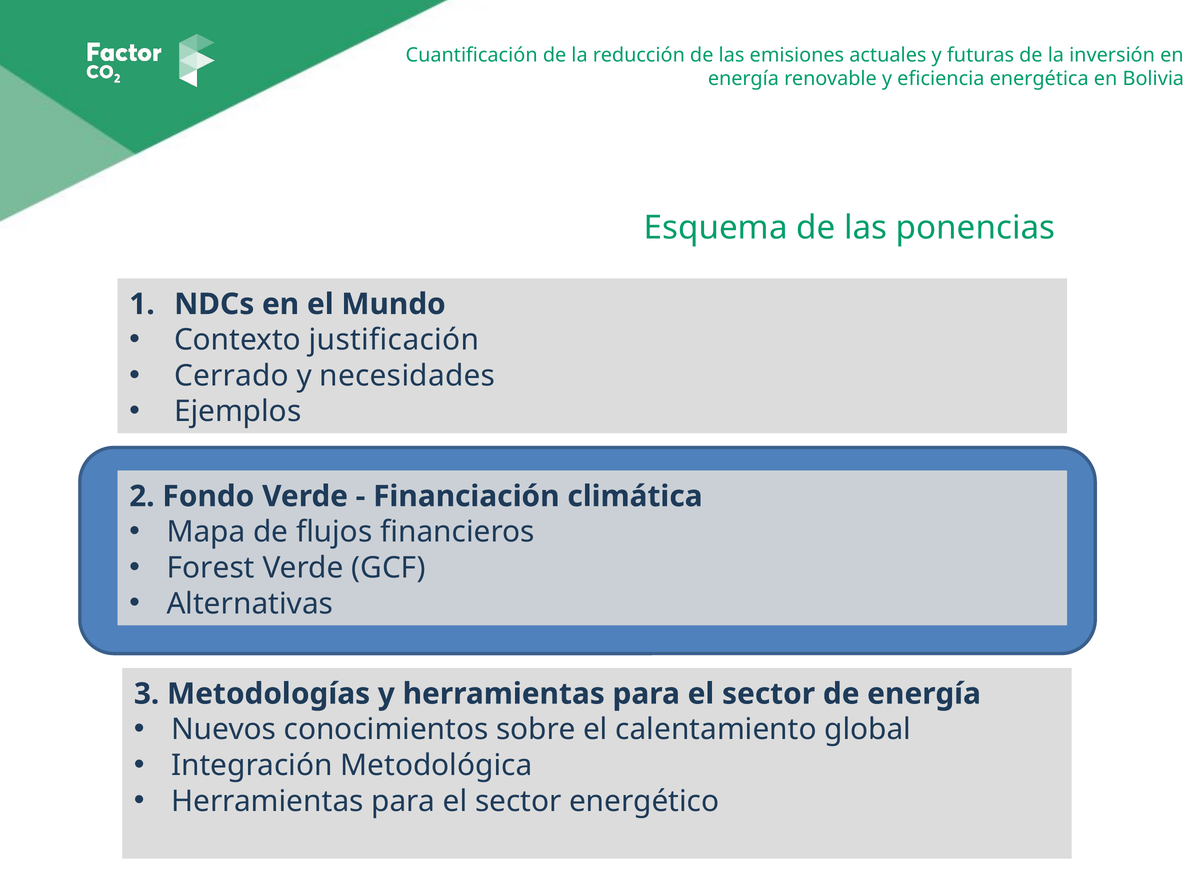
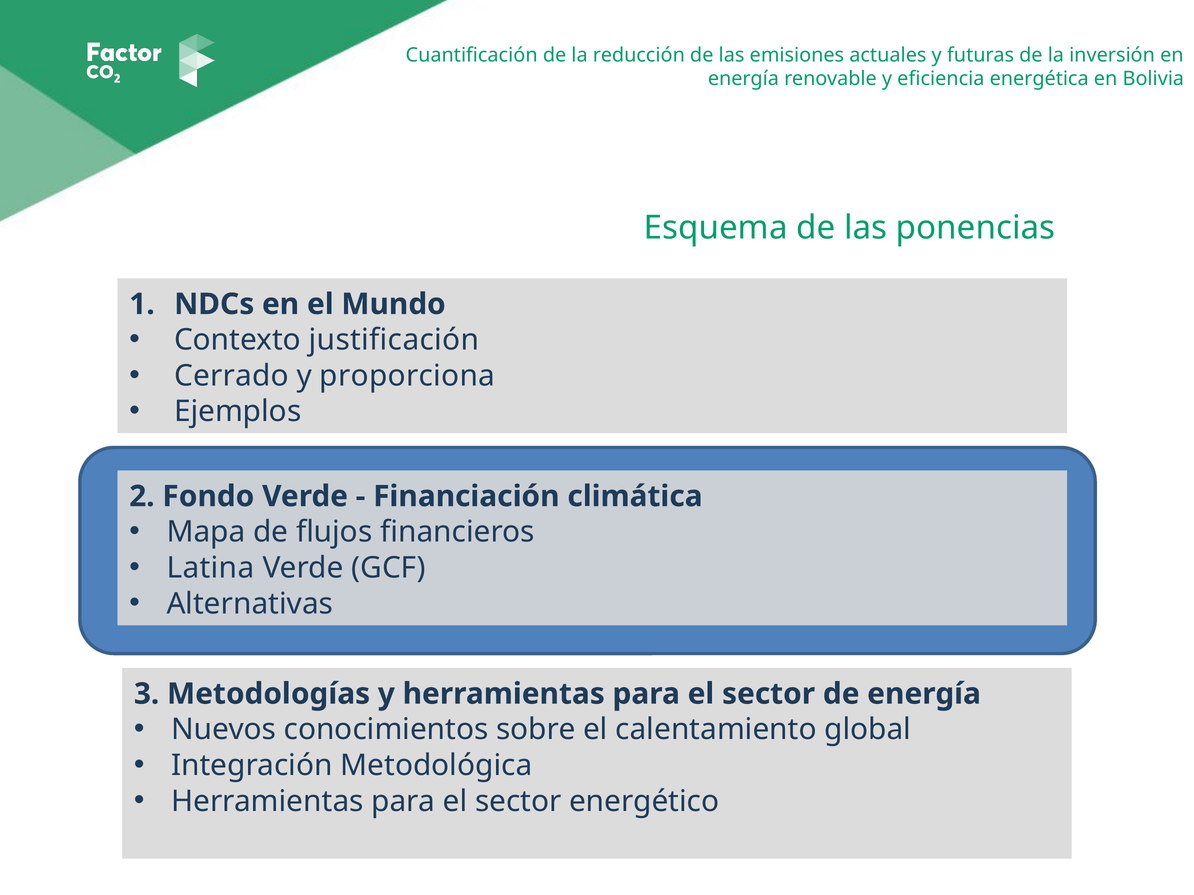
necesidades: necesidades -> proporciona (407, 376)
Forest: Forest -> Latina (211, 568)
